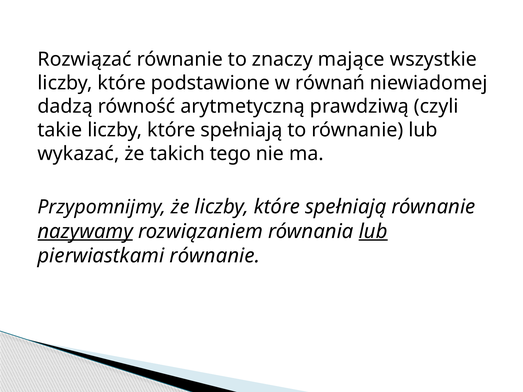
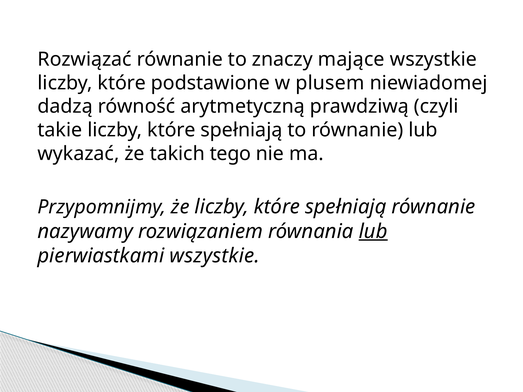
równań: równań -> plusem (330, 83)
nazywamy underline: present -> none (85, 231)
pierwiastkami równanie: równanie -> wszystkie (215, 256)
